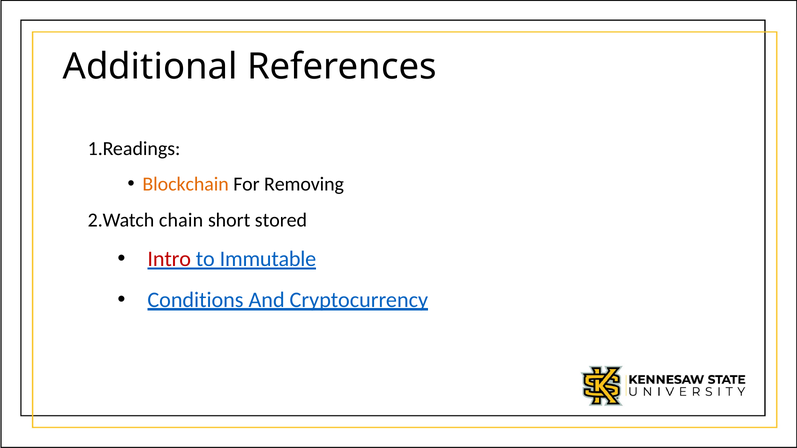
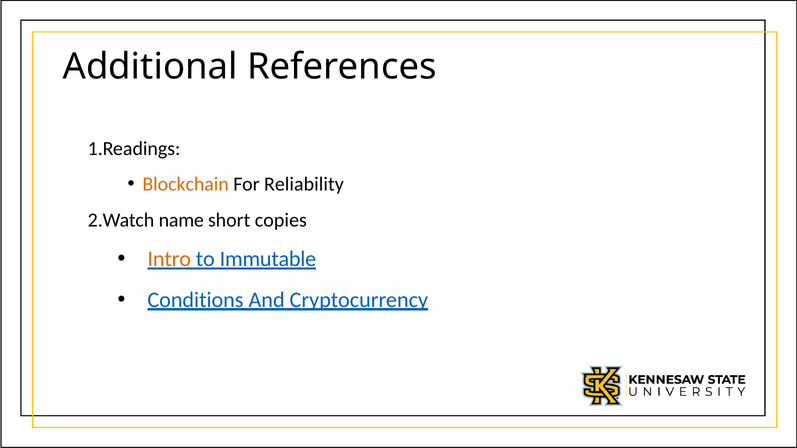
Removing: Removing -> Reliability (304, 184)
chain: chain -> name (181, 220)
stored: stored -> copies (281, 220)
Intro colour: red -> orange (169, 259)
